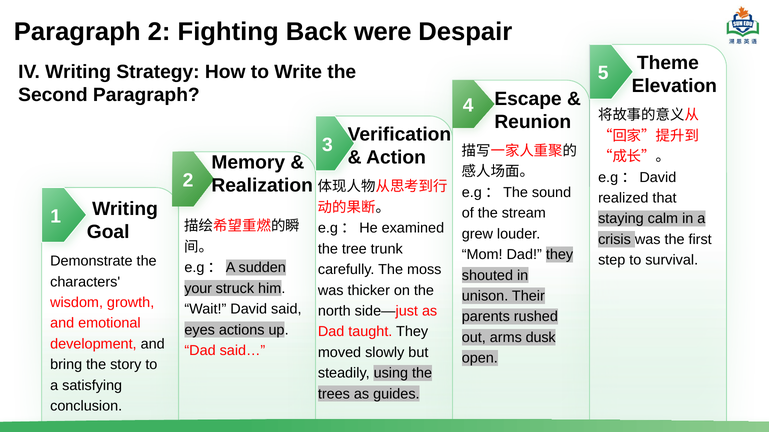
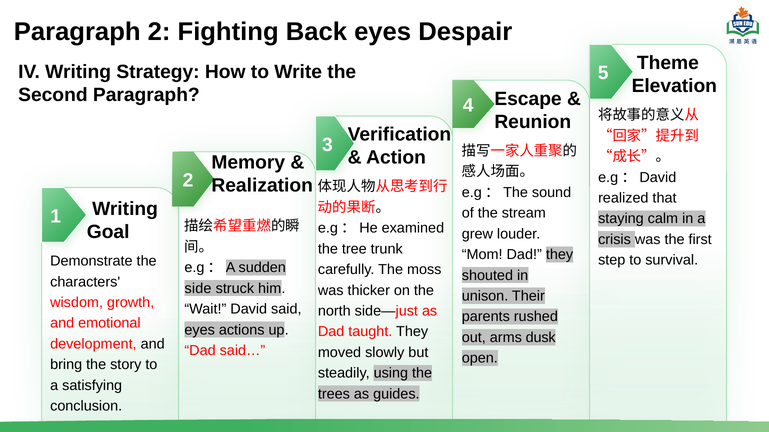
Back were: were -> eyes (383, 32)
your: your -> side (198, 289)
